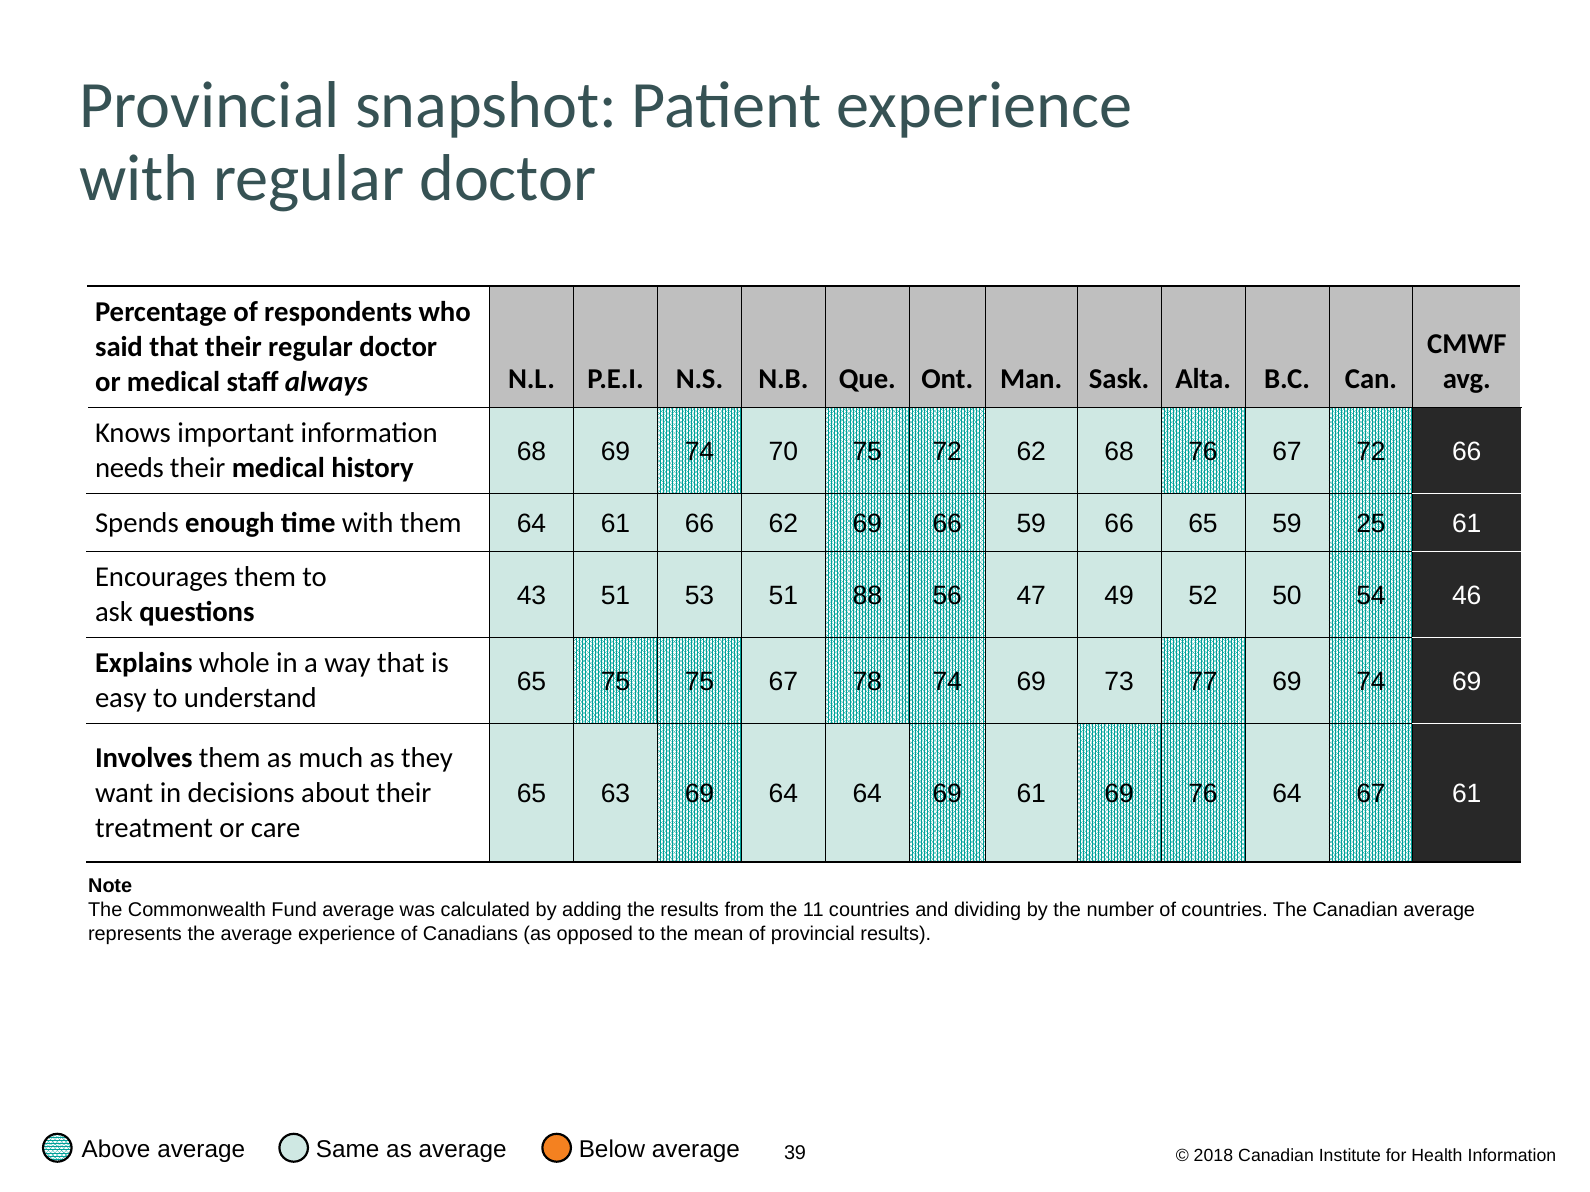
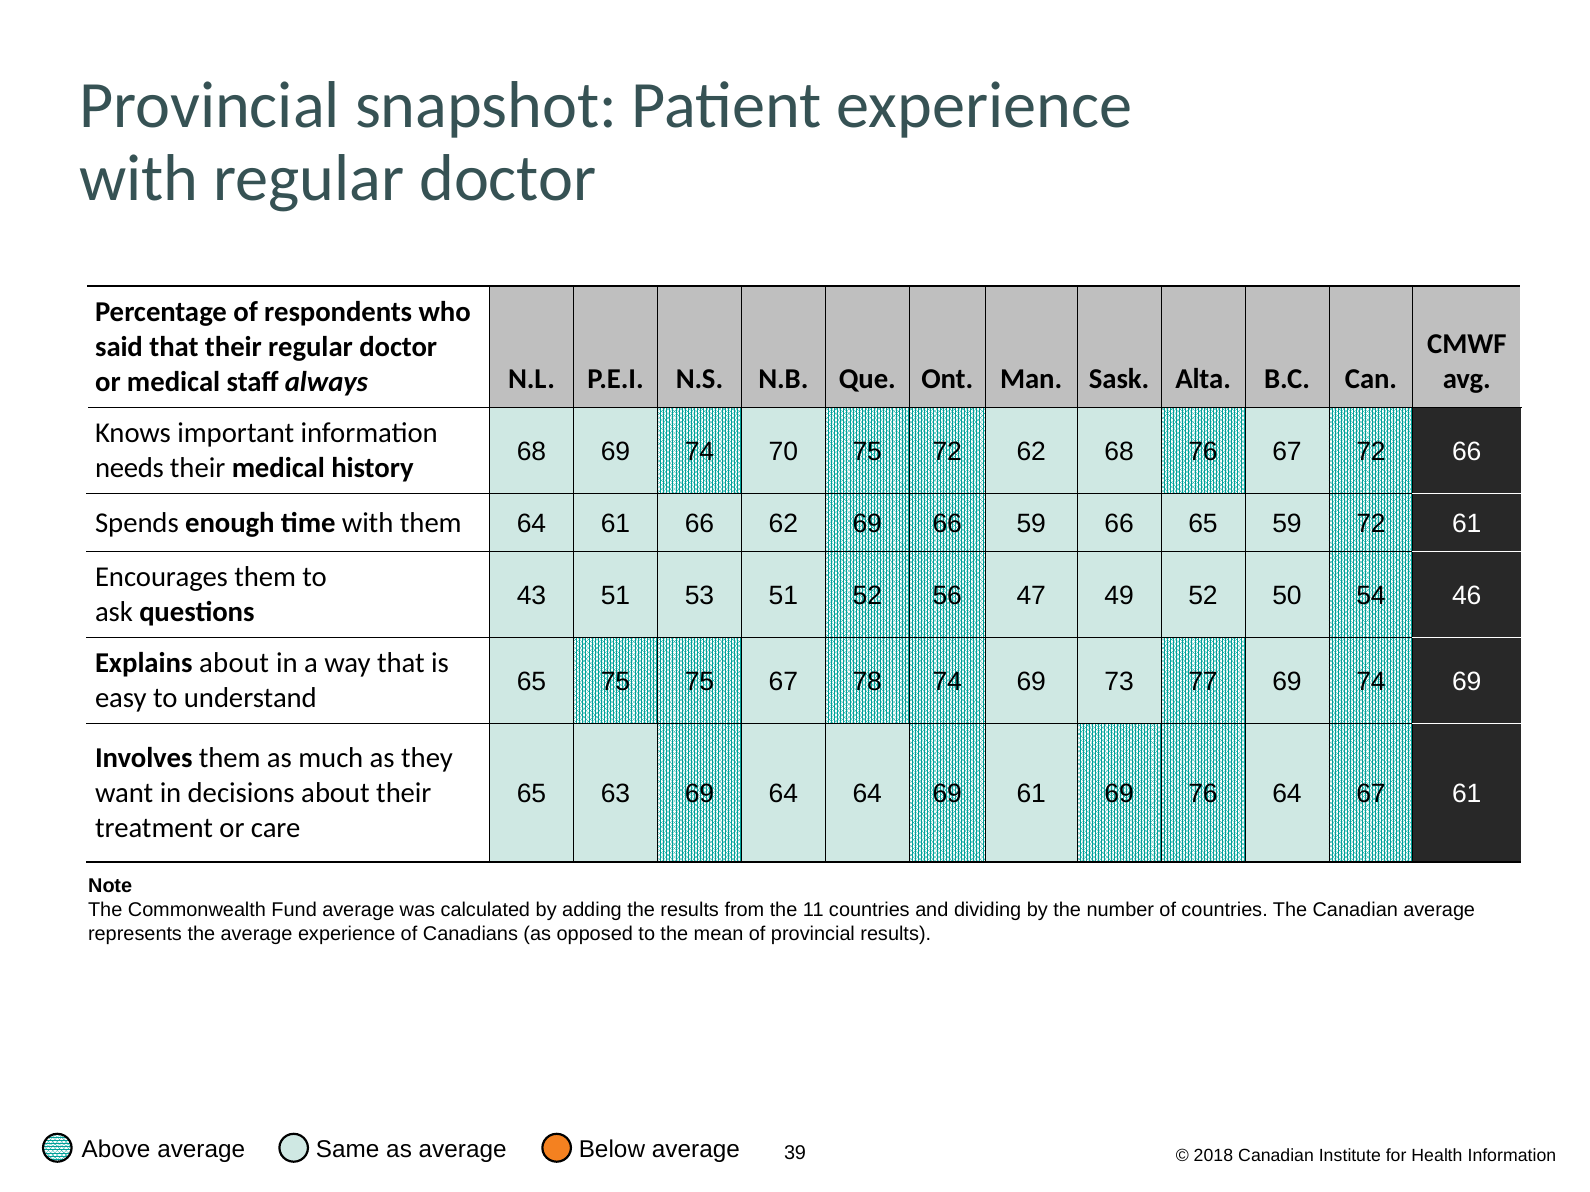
59 25: 25 -> 72 (1371, 524)
51 88: 88 -> 52 (867, 596)
Explains whole: whole -> about (234, 664)
